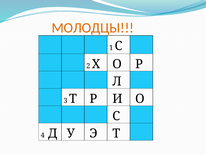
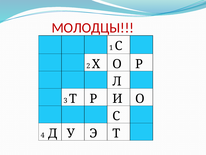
МОЛОДЦЫ colour: orange -> red (93, 28)
